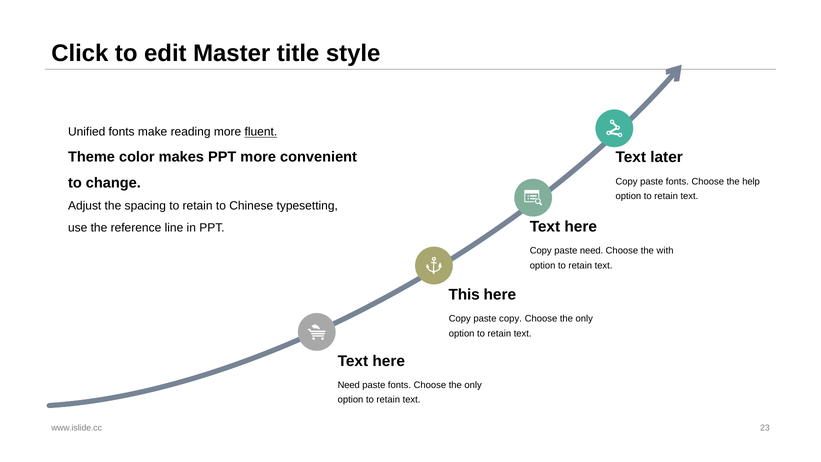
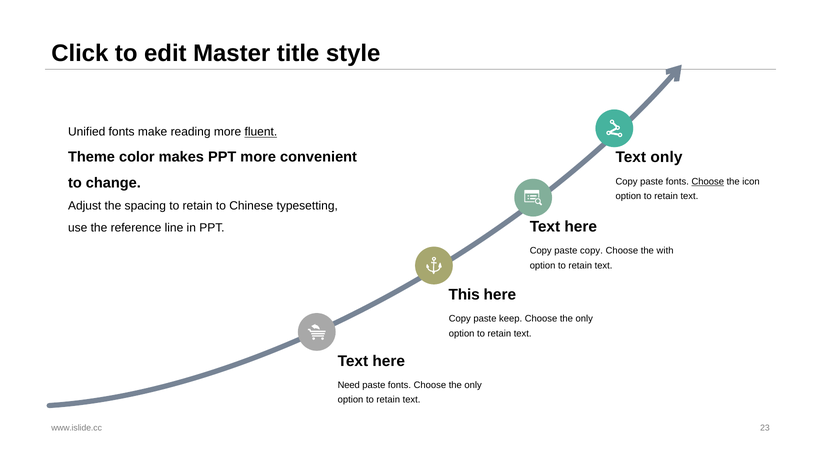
Text later: later -> only (666, 157)
Choose underline: none -> present (708, 181)
help: help -> icon (751, 181)
paste need: need -> copy (591, 251)
paste copy: copy -> keep (511, 319)
